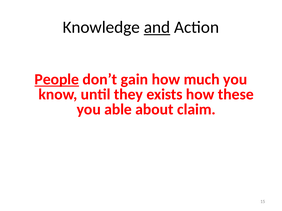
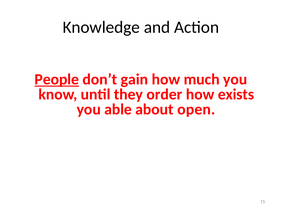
and underline: present -> none (157, 27)
exists: exists -> order (164, 95)
these: these -> exists (236, 95)
claim: claim -> open (196, 110)
